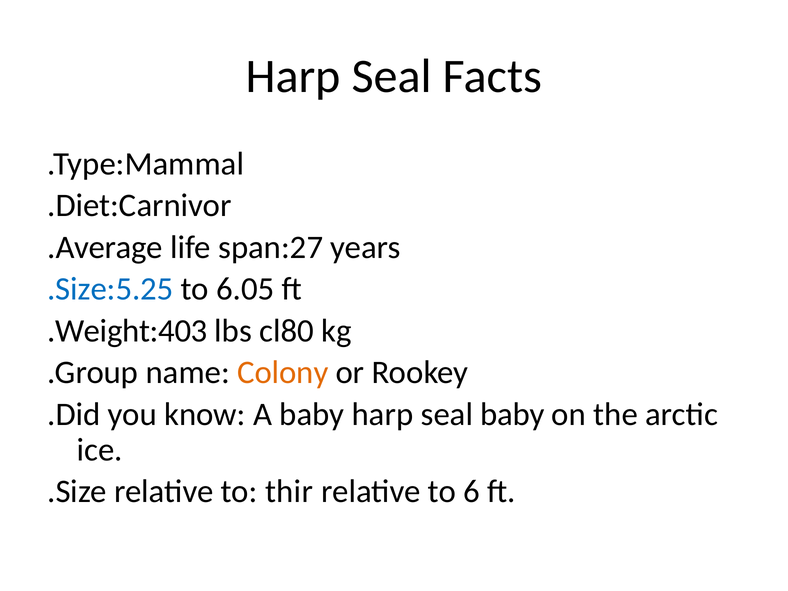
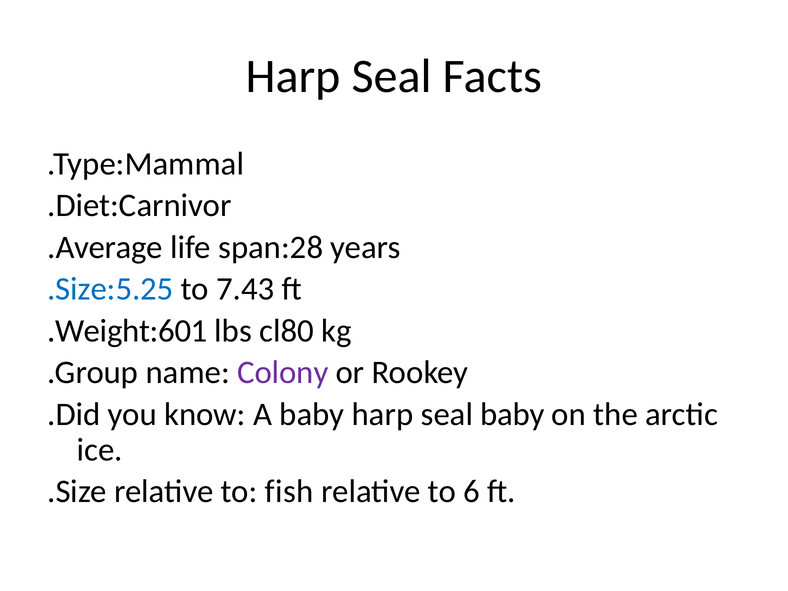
span:27: span:27 -> span:28 (271, 247)
6.05: 6.05 -> 7.43 (245, 289)
.Weight:403: .Weight:403 -> .Weight:601 (127, 331)
Colony colour: orange -> purple (283, 373)
thir: thir -> fish (289, 492)
